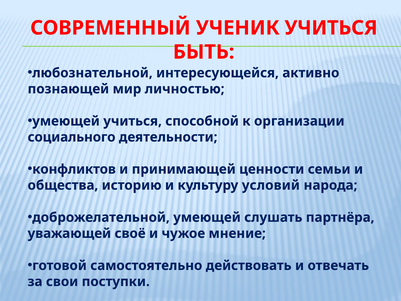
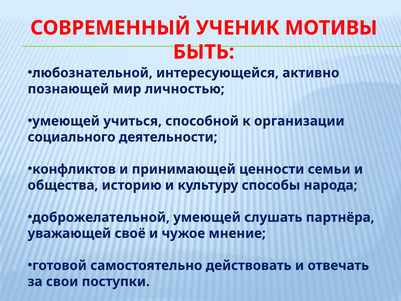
УЧЕНИК УЧИТЬСЯ: УЧИТЬСЯ -> МОТИВЫ (331, 28)
условий: условий -> способы (271, 185)
